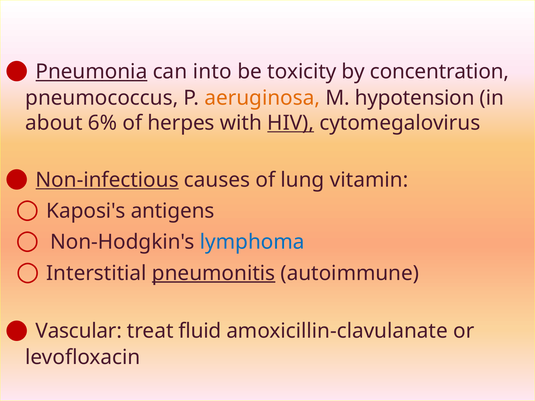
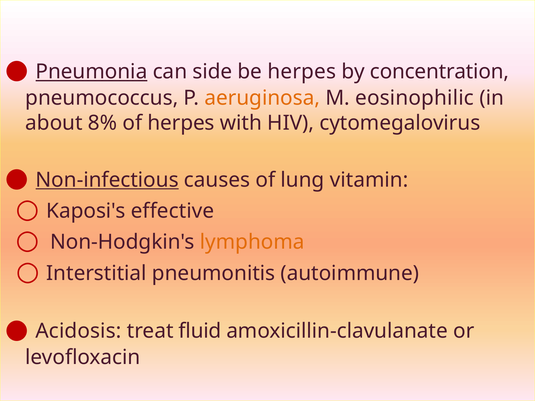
into: into -> side (212, 72)
be toxicity: toxicity -> herpes (302, 72)
hypotension: hypotension -> eosinophilic (415, 98)
6%: 6% -> 8% (103, 123)
HIV underline: present -> none (291, 123)
antigens: antigens -> effective (172, 211)
lymphoma colour: blue -> orange (252, 242)
pneumonitis underline: present -> none (214, 273)
Vascular: Vascular -> Acidosis (78, 331)
